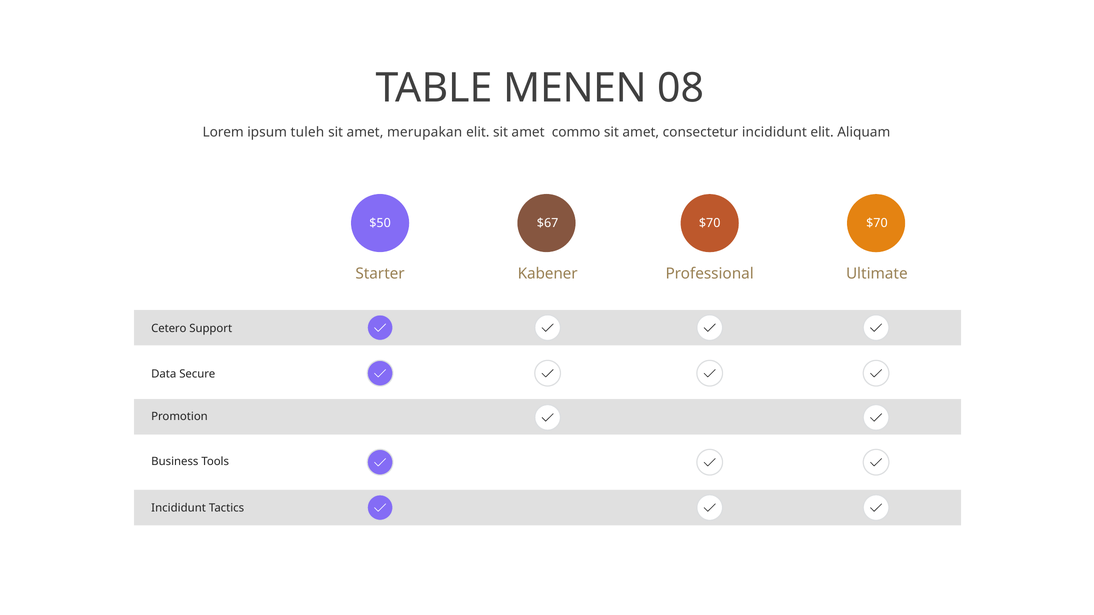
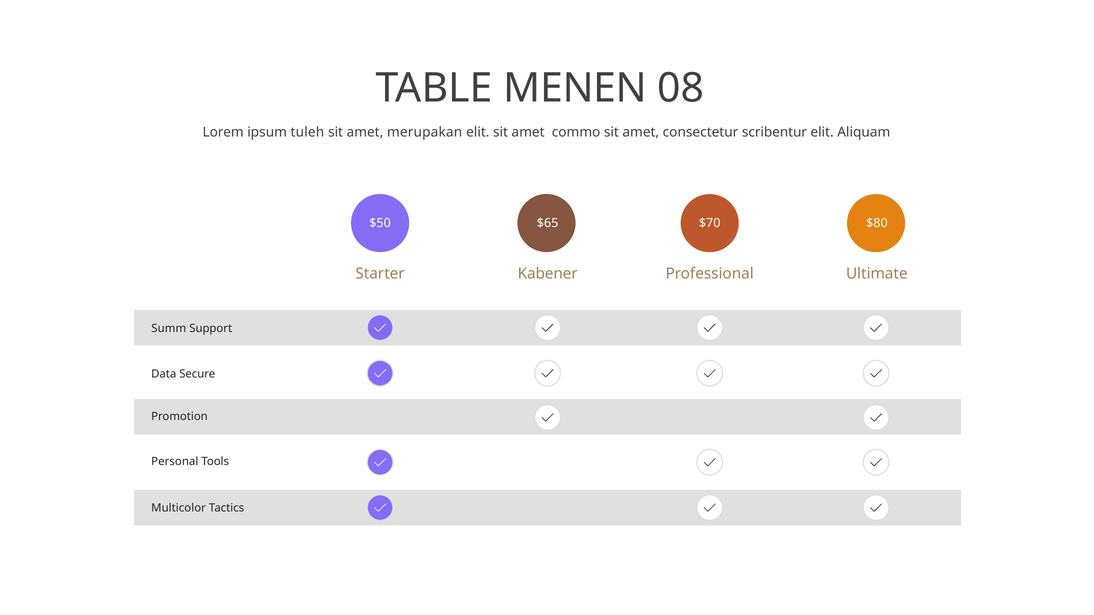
consectetur incididunt: incididunt -> scribentur (774, 132)
$67: $67 -> $65 (548, 223)
$70 $70: $70 -> $80 (877, 223)
Cetero: Cetero -> Summ (169, 329)
Business: Business -> Personal (175, 462)
Incididunt: Incididunt -> Multicolor (179, 508)
